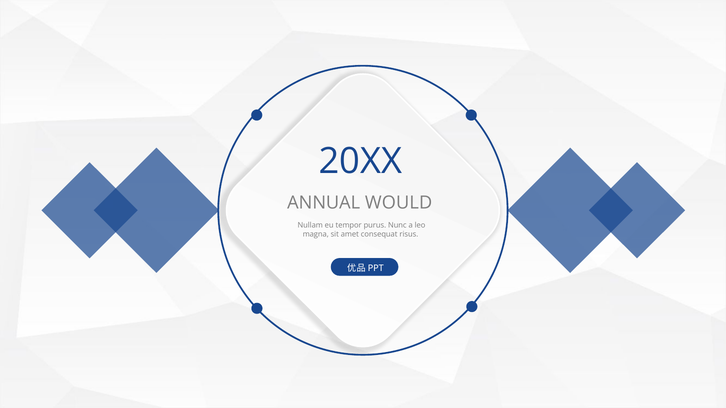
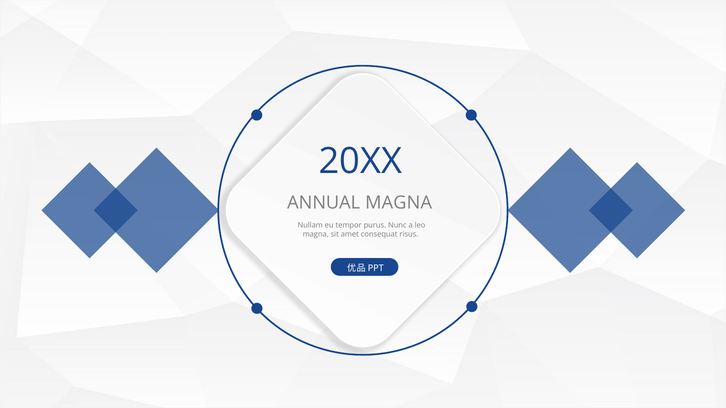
ANNUAL WOULD: WOULD -> MAGNA (399, 203)
